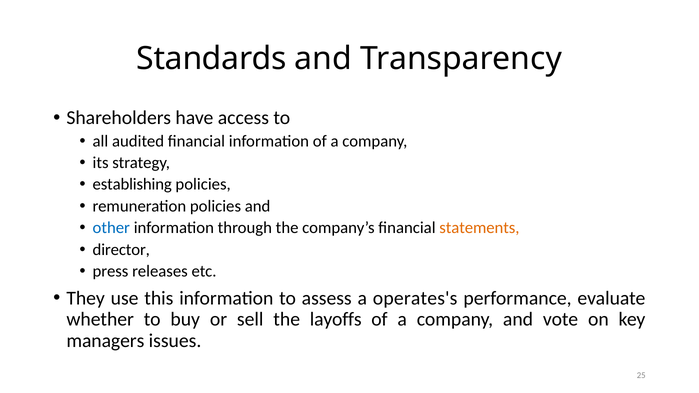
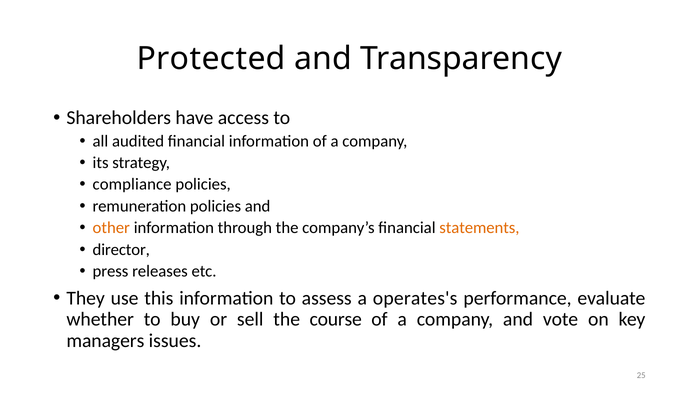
Standards: Standards -> Protected (211, 59)
establishing: establishing -> compliance (132, 185)
other colour: blue -> orange (111, 228)
layoffs: layoffs -> course (336, 320)
